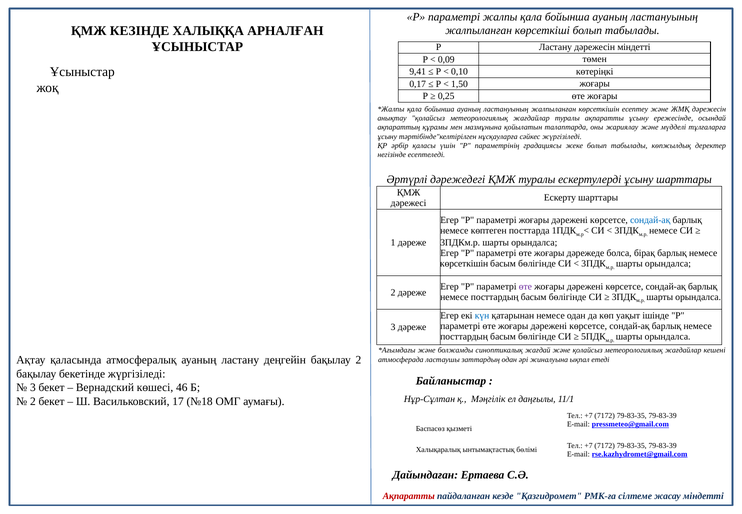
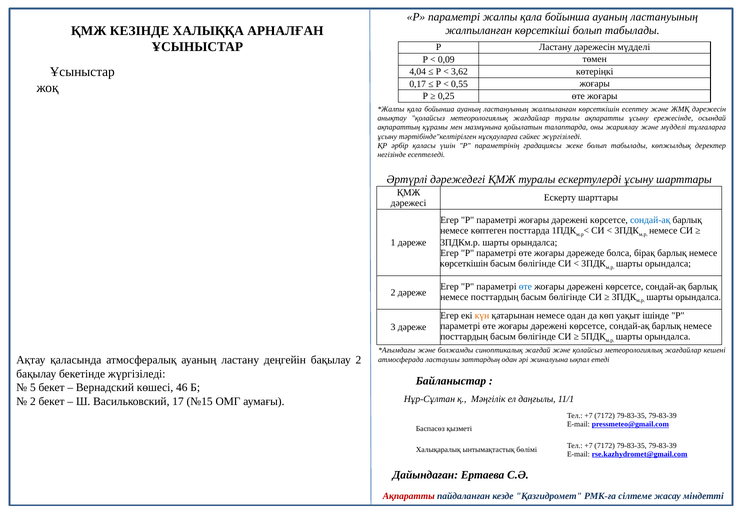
дәрежесін міндетті: міндетті -> мүдделі (634, 47)
9,41: 9,41 -> 4,04 (418, 72)
0,10: 0,10 -> 3,62 (459, 72)
1,50: 1,50 -> 0,55 (459, 84)
өте colour: purple -> blue (525, 286)
күн colour: blue -> orange (482, 316)
3: 3 -> 5 (33, 387)
№18: №18 -> №15 (200, 401)
